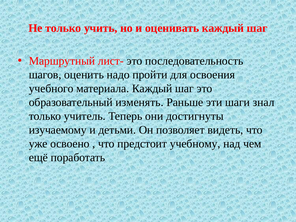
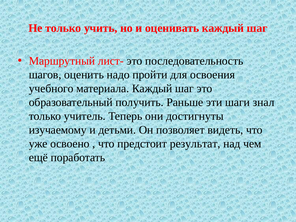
изменять: изменять -> получить (140, 102)
учебному: учебному -> результат (195, 144)
